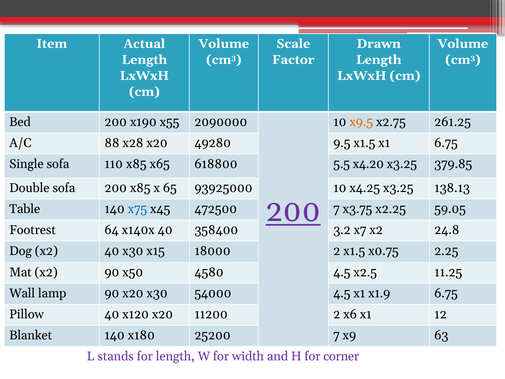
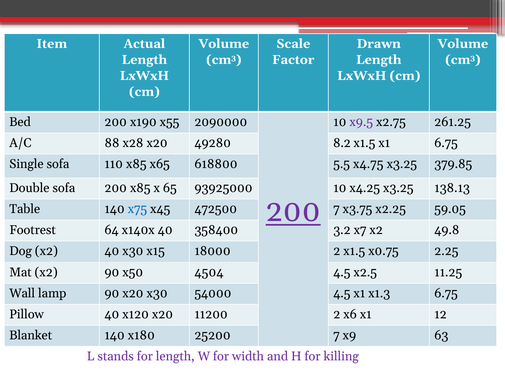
x9.5 colour: orange -> purple (361, 122)
9.5: 9.5 -> 8.2 (342, 143)
x4.20: x4.20 -> x4.75 (368, 164)
24.8: 24.8 -> 49.8 (447, 230)
4580: 4580 -> 4504 (209, 272)
x1.9: x1.9 -> x1.3 (379, 293)
corner: corner -> killing (341, 356)
